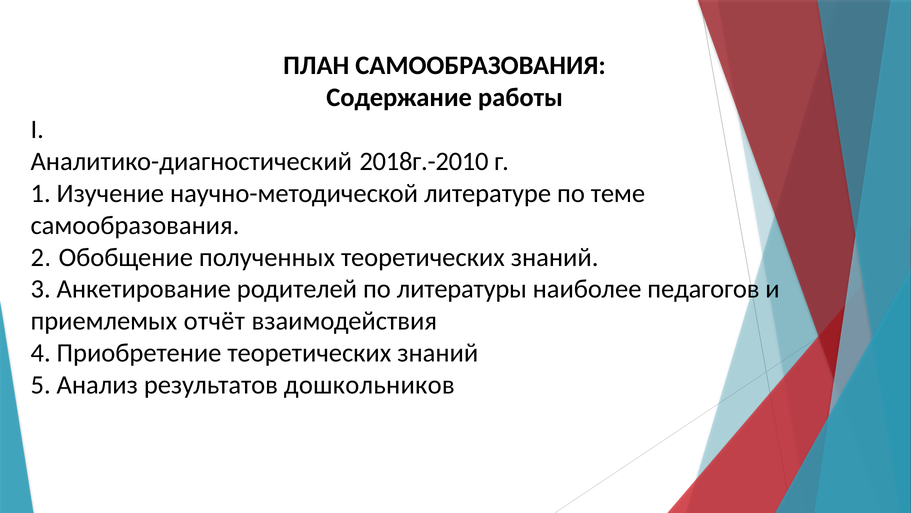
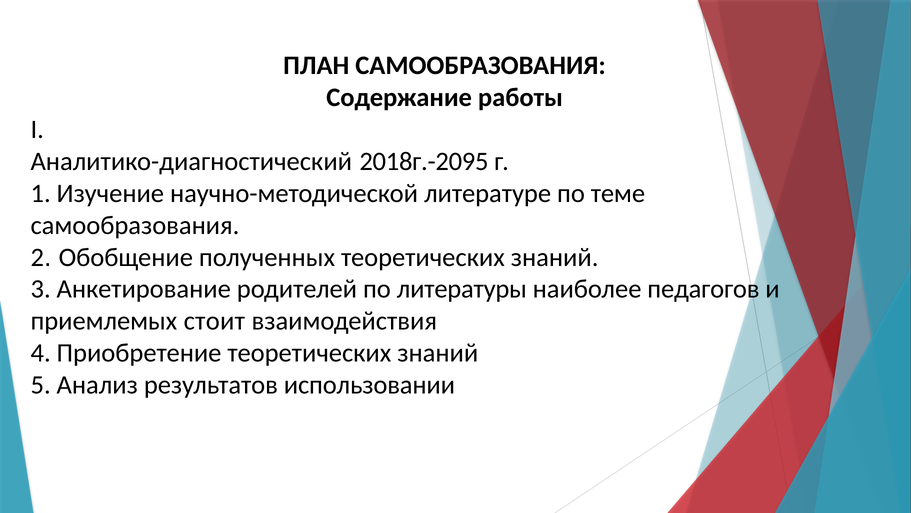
2018г.-2010: 2018г.-2010 -> 2018г.-2095 (424, 161)
отчёт: отчёт -> стоит (214, 321)
дошкольников: дошкольников -> использовании (369, 385)
